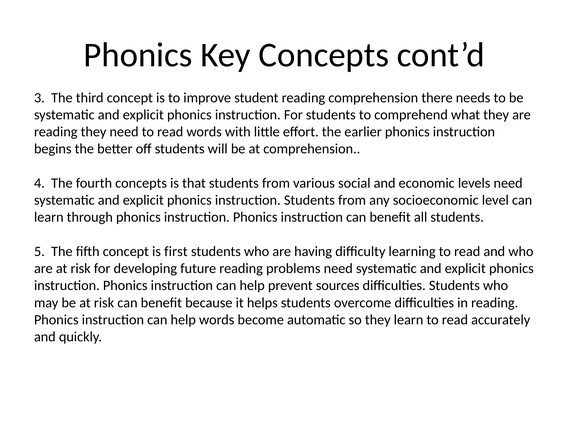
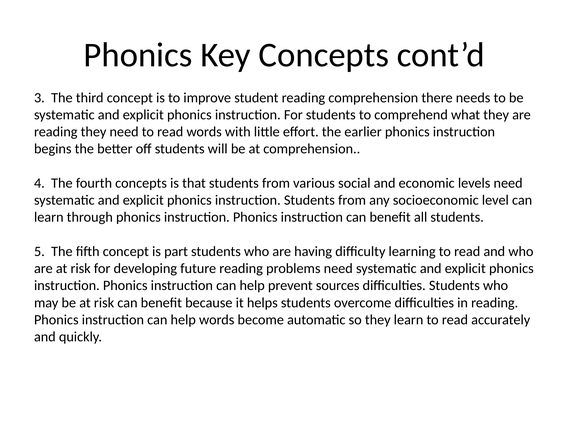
first: first -> part (176, 251)
